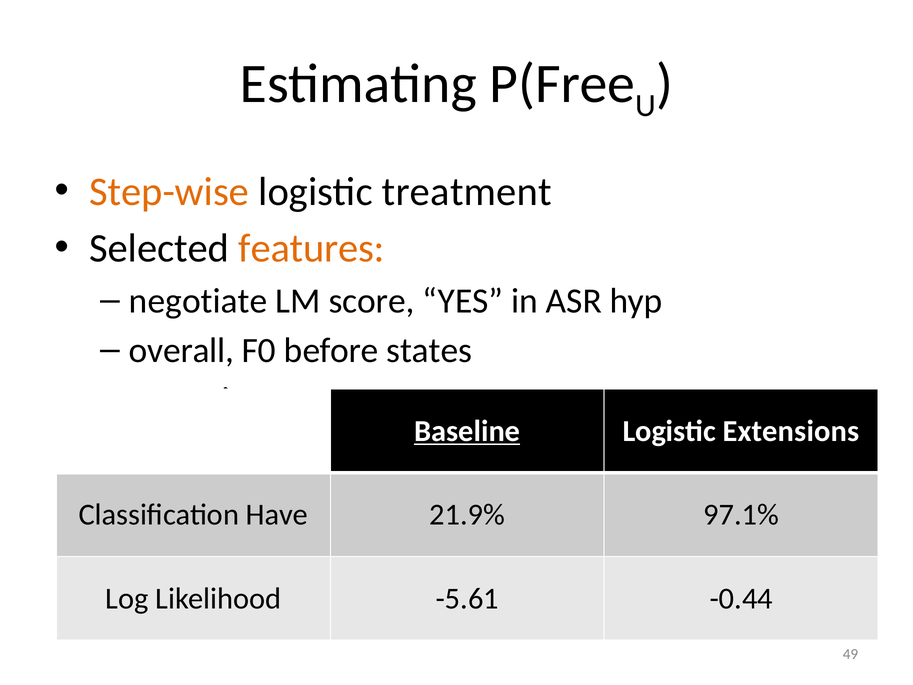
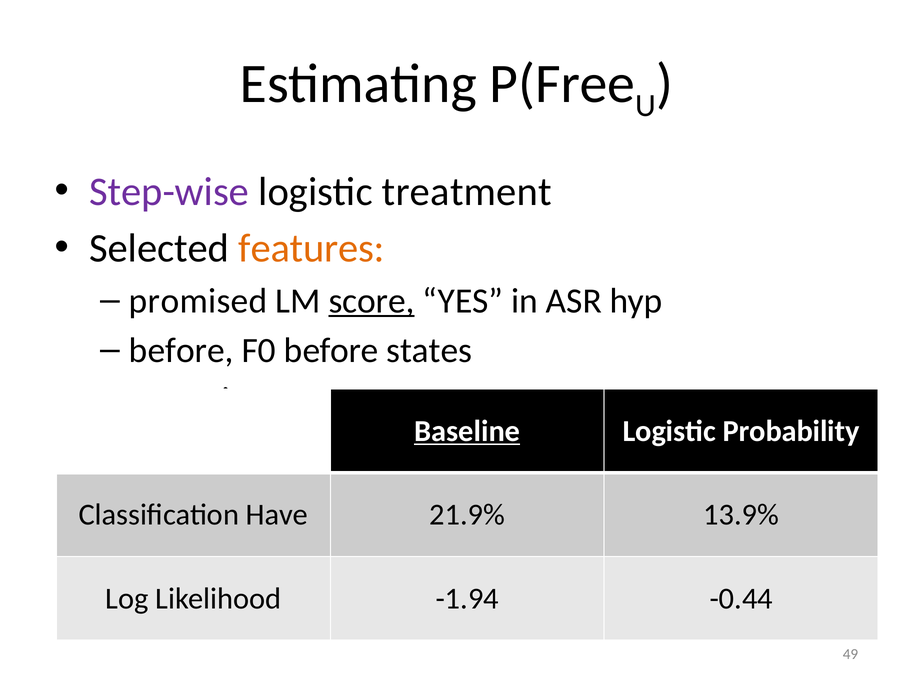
Step-wise colour: orange -> purple (169, 192)
negotiate: negotiate -> promised (198, 301)
score underline: none -> present (372, 301)
overall: overall -> before (181, 350)
Extensions: Extensions -> Probability (791, 431)
97.1%: 97.1% -> 13.9% (741, 515)
-5.61: -5.61 -> -1.94 (467, 598)
